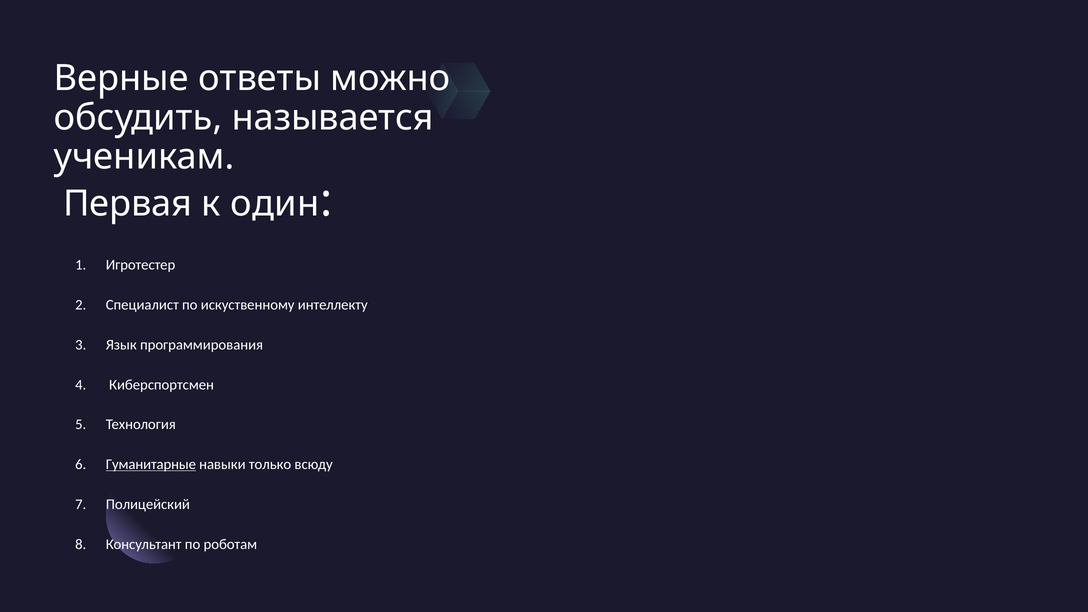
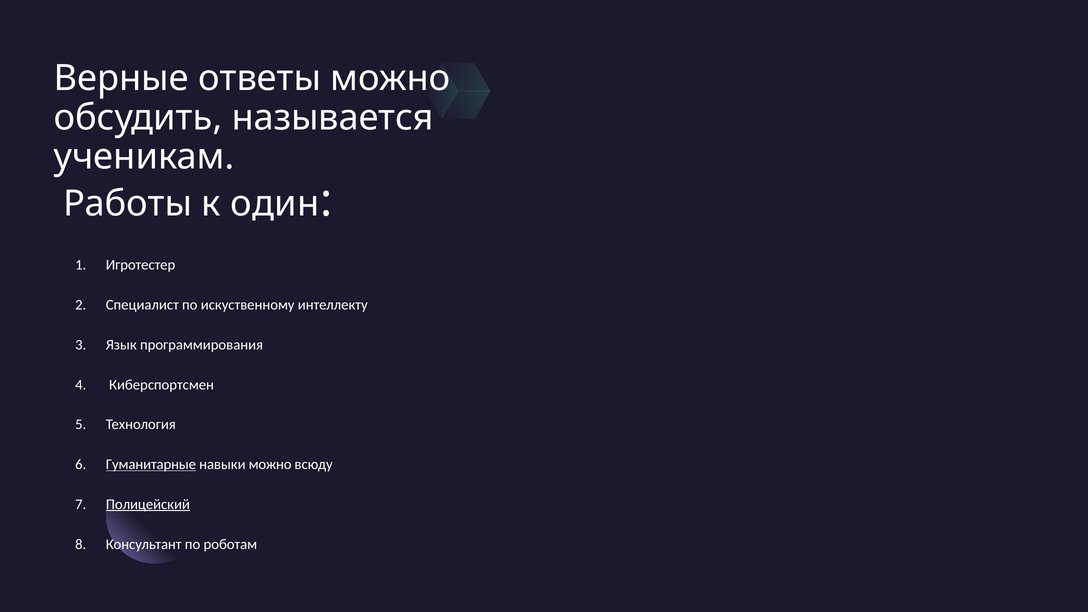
Первая: Первая -> Работы (128, 204)
навыки только: только -> можно (270, 464)
Полицейский underline: none -> present (148, 504)
